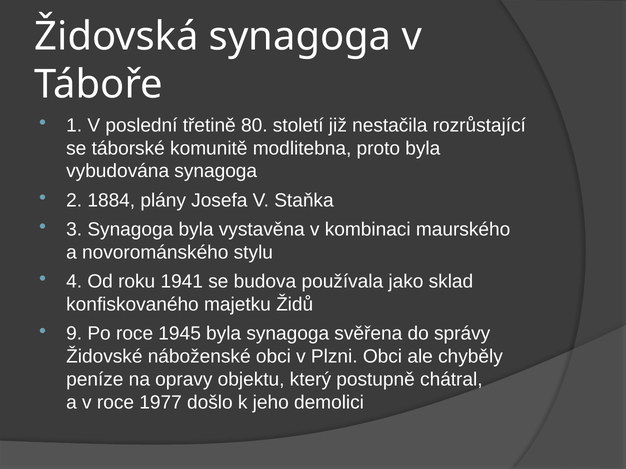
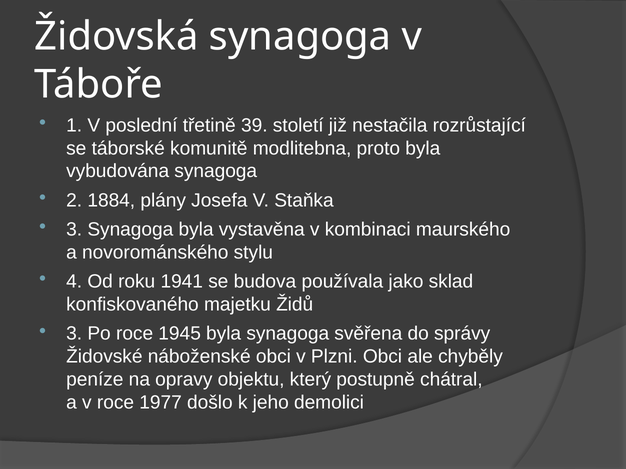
80: 80 -> 39 (254, 125)
9: 9 -> 3 (74, 334)
